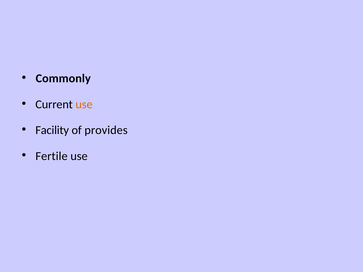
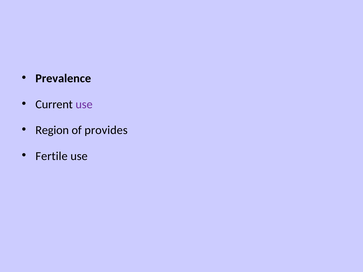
Commonly: Commonly -> Prevalence (63, 79)
use colour: orange -> purple (84, 104)
Facility: Facility -> Region (52, 130)
